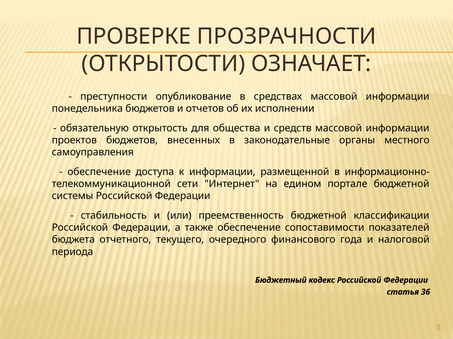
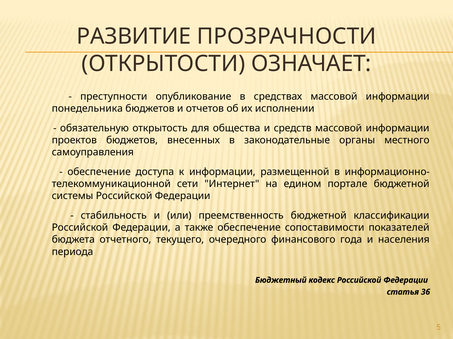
ПРОВЕРКЕ: ПРОВЕРКЕ -> РАЗВИТИЕ (134, 37)
налоговой: налоговой -> населения (404, 240)
